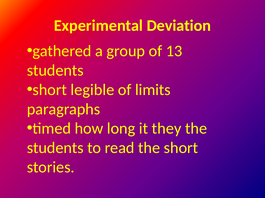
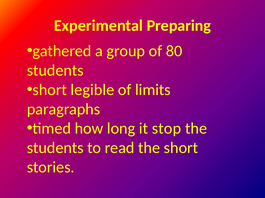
Deviation: Deviation -> Preparing (179, 26)
13: 13 -> 80 (174, 51)
they: they -> stop (167, 129)
